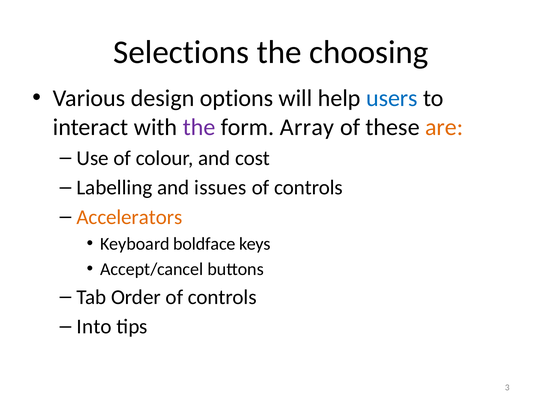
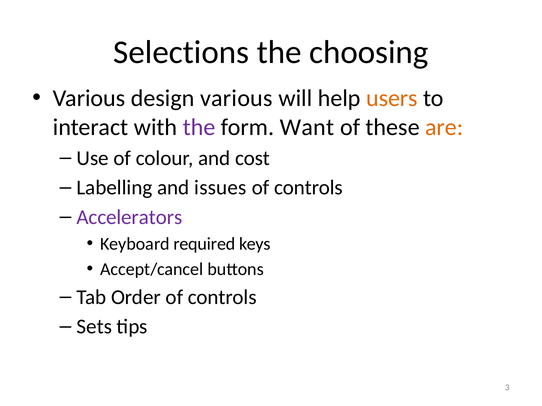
design options: options -> various (236, 98)
users colour: blue -> orange (392, 98)
Array: Array -> Want (307, 127)
Accelerators colour: orange -> purple (129, 217)
boldface: boldface -> required (204, 244)
Into: Into -> Sets (94, 327)
